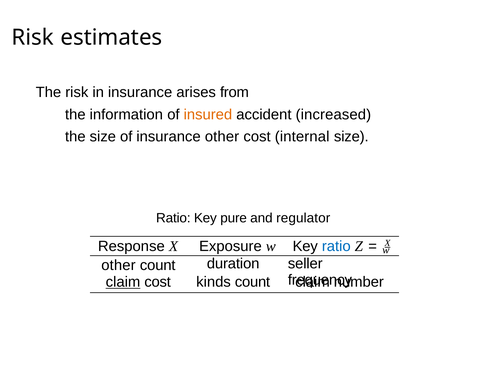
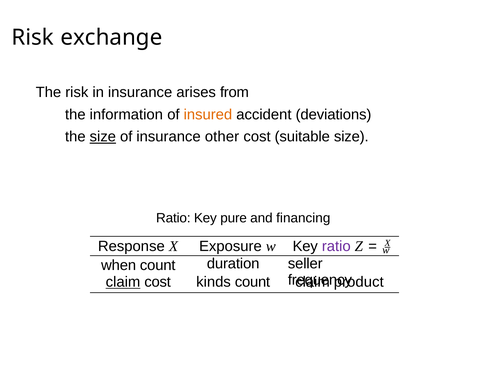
estimates: estimates -> exchange (111, 37)
increased: increased -> deviations (333, 115)
size underline: none -> present (103, 137)
internal: internal -> suitable (302, 137)
regulator: regulator -> financing (303, 218)
ratio colour: blue -> purple (336, 246)
other: other -> when (119, 265)
number: number -> product (359, 282)
